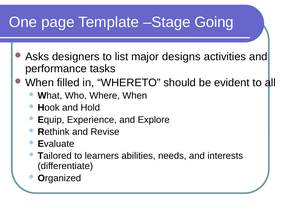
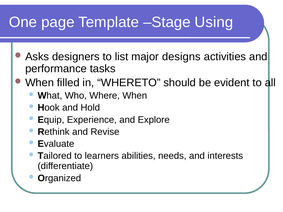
Going: Going -> Using (214, 22)
